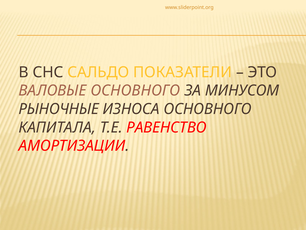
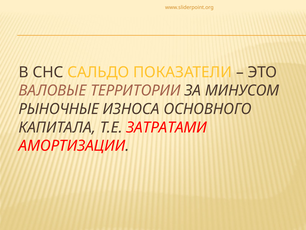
ВАЛОВЫЕ ОСНОВНОГО: ОСНОВНОГО -> ТЕРРИТОРИИ (135, 90)
РАВЕНСТВО: РАВЕНСТВО -> ЗАТРАТАМИ (167, 127)
